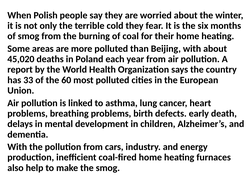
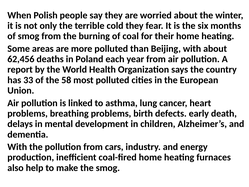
45,020: 45,020 -> 62,456 (21, 59)
60: 60 -> 58 (66, 80)
